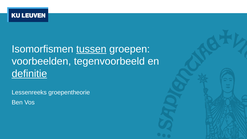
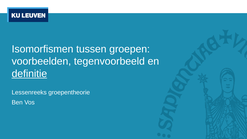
tussen underline: present -> none (91, 49)
